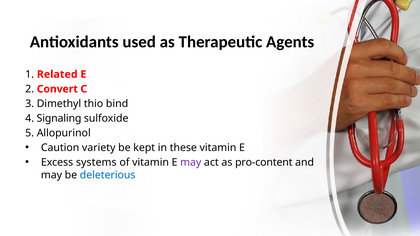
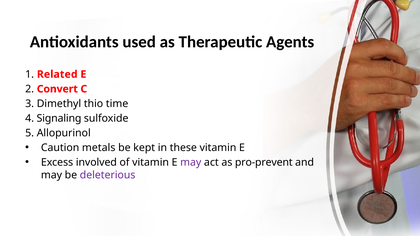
bind: bind -> time (117, 104)
variety: variety -> metals (99, 148)
systems: systems -> involved (96, 163)
pro-content: pro-content -> pro-prevent (264, 163)
deleterious colour: blue -> purple (108, 175)
